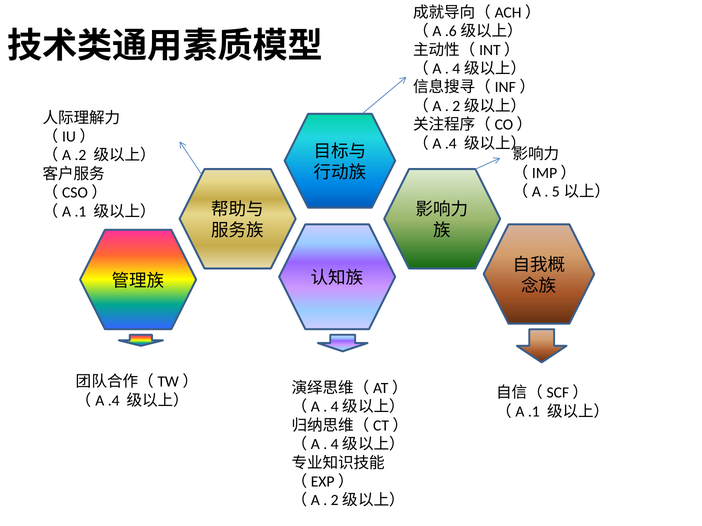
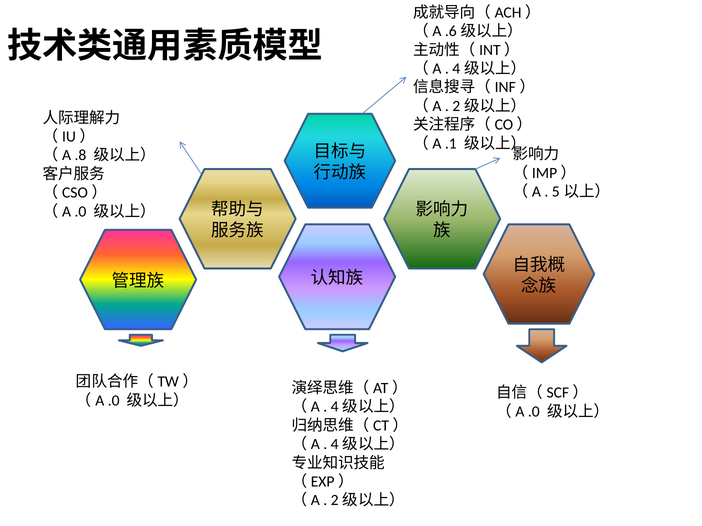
.4: .4 -> .1 (451, 144)
.2: .2 -> .8 (80, 155)
.1: .1 -> .0 (80, 212)
.4: .4 -> .0 (114, 401)
.1: .1 -> .0 (534, 412)
